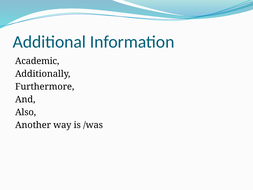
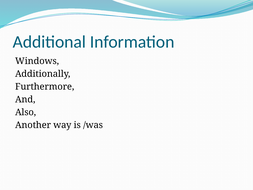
Academic: Academic -> Windows (37, 61)
